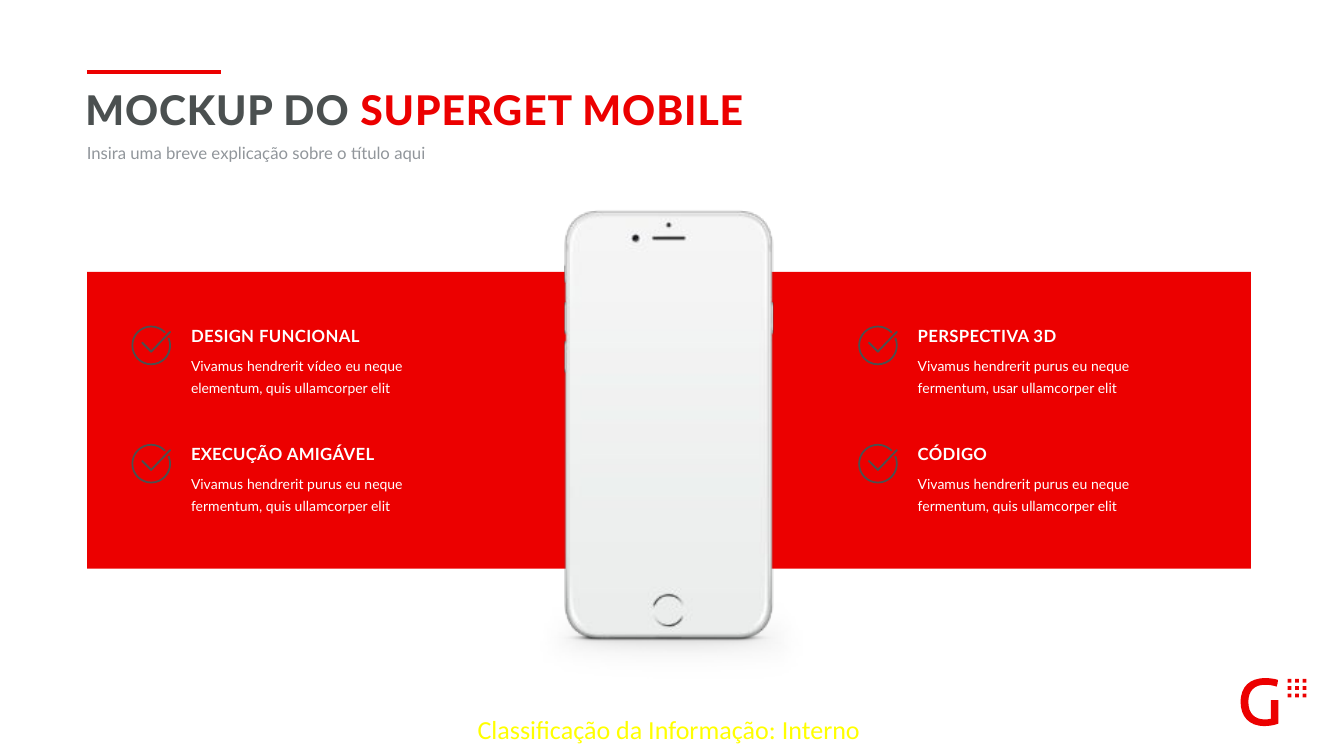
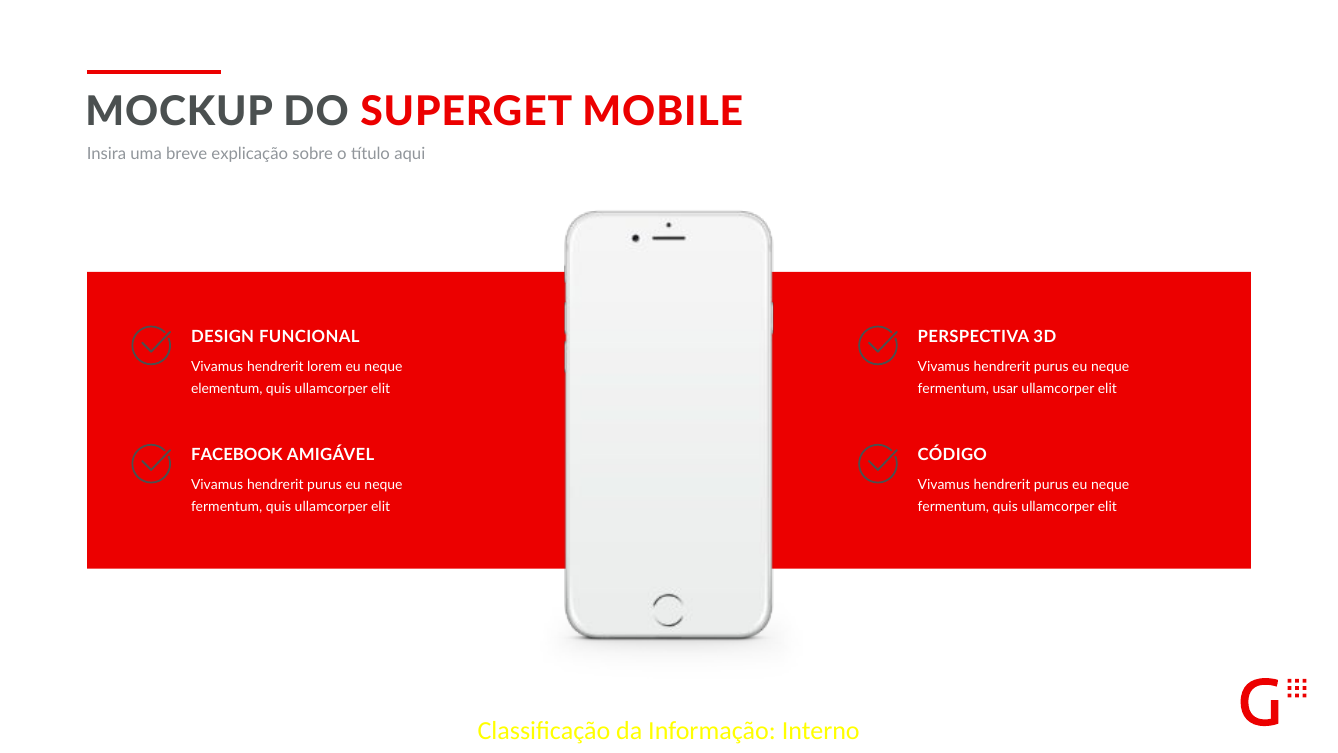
vídeo: vídeo -> lorem (325, 367)
EXECUÇÃO: EXECUÇÃO -> FACEBOOK (237, 455)
